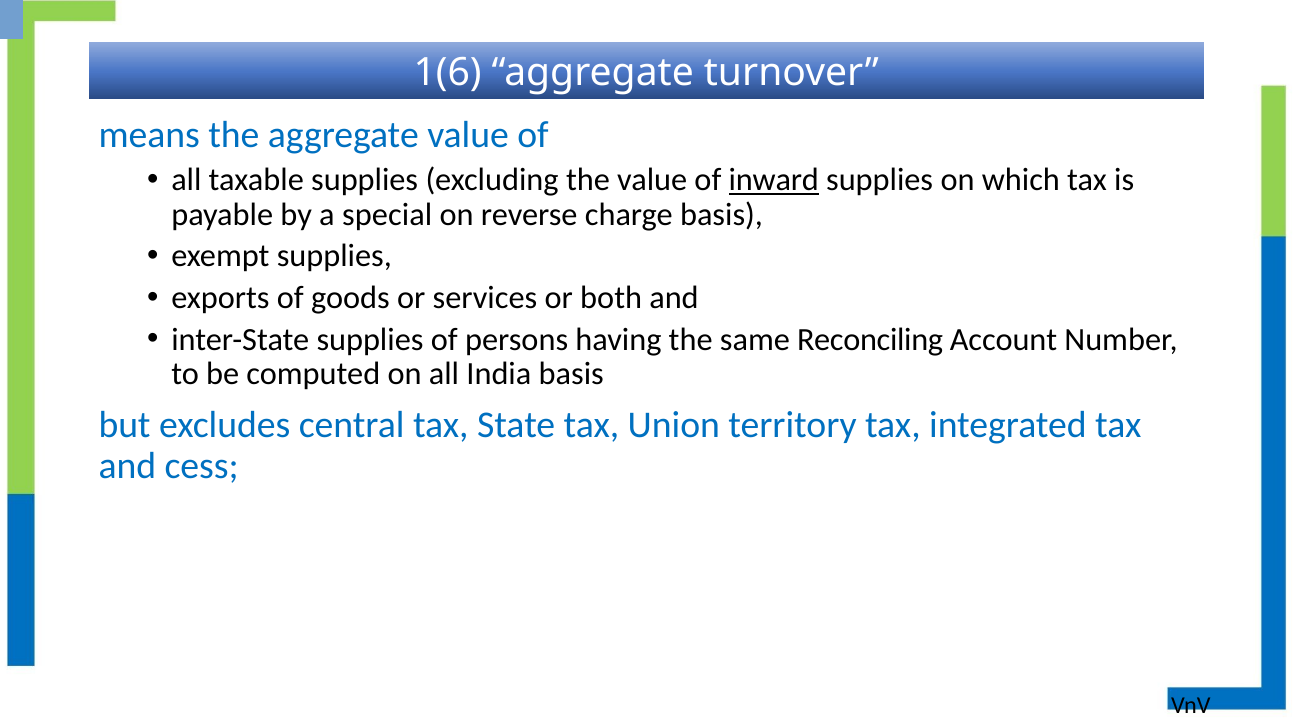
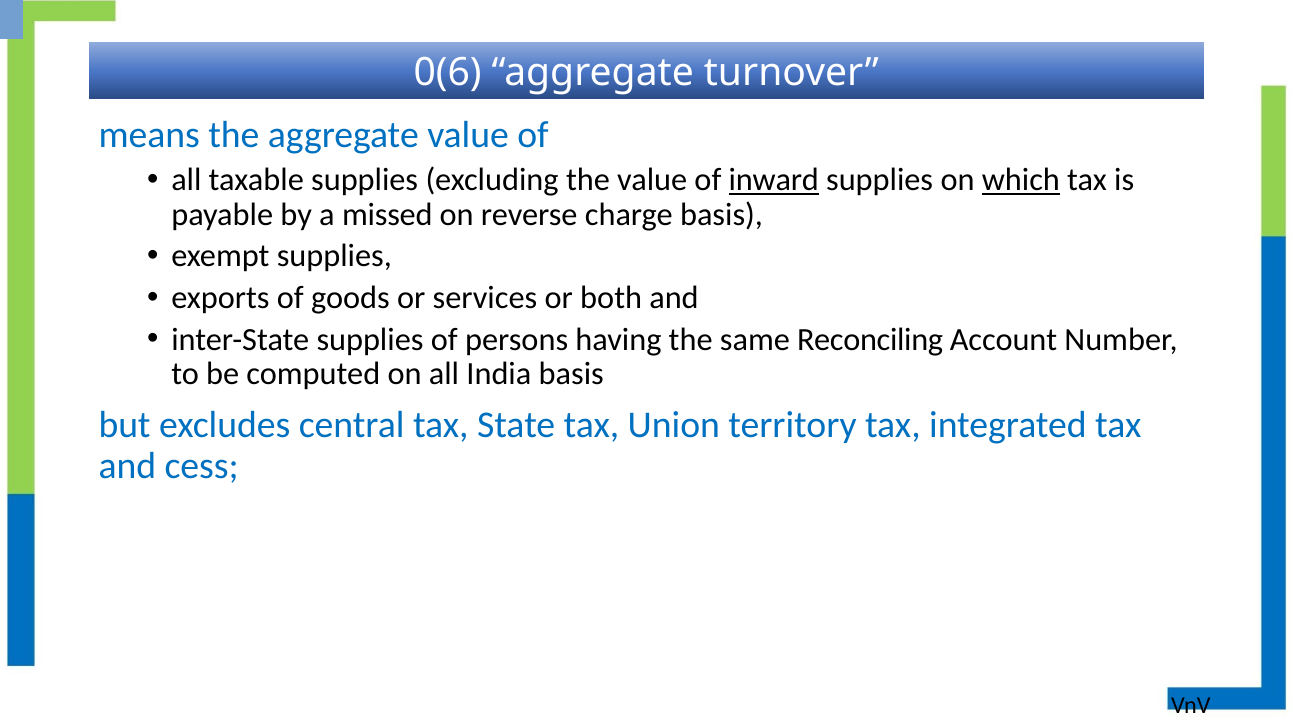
1(6: 1(6 -> 0(6 (448, 73)
which underline: none -> present (1021, 180)
special: special -> missed (387, 215)
